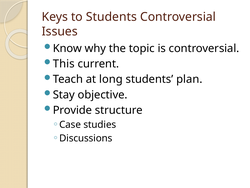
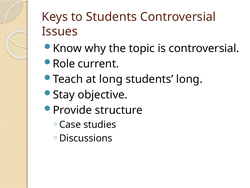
This: This -> Role (64, 64)
students plan: plan -> long (189, 79)
